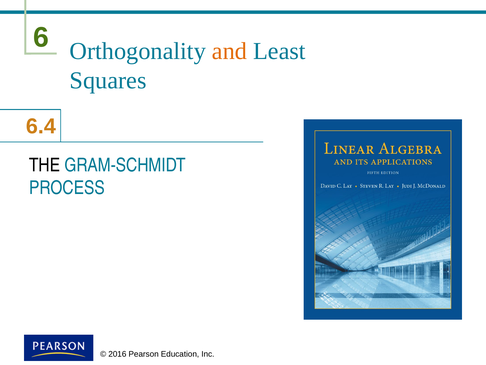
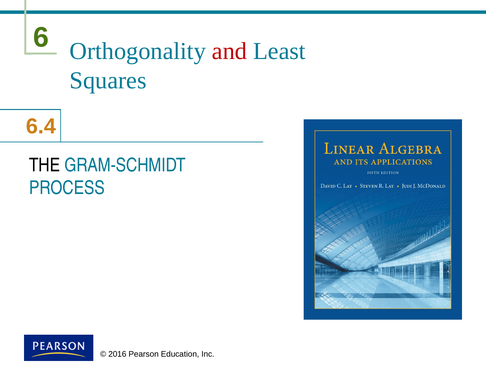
and colour: orange -> red (229, 51)
